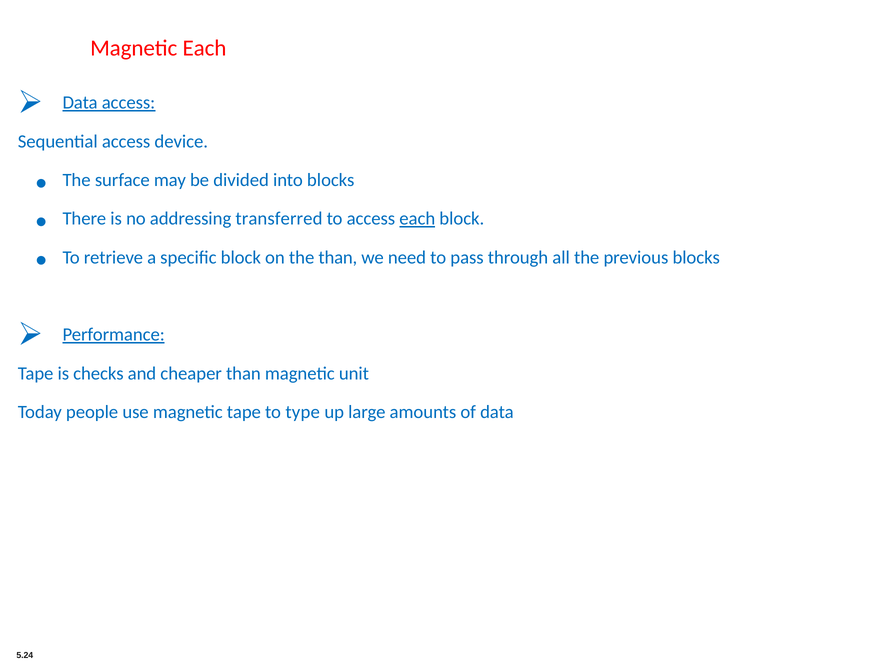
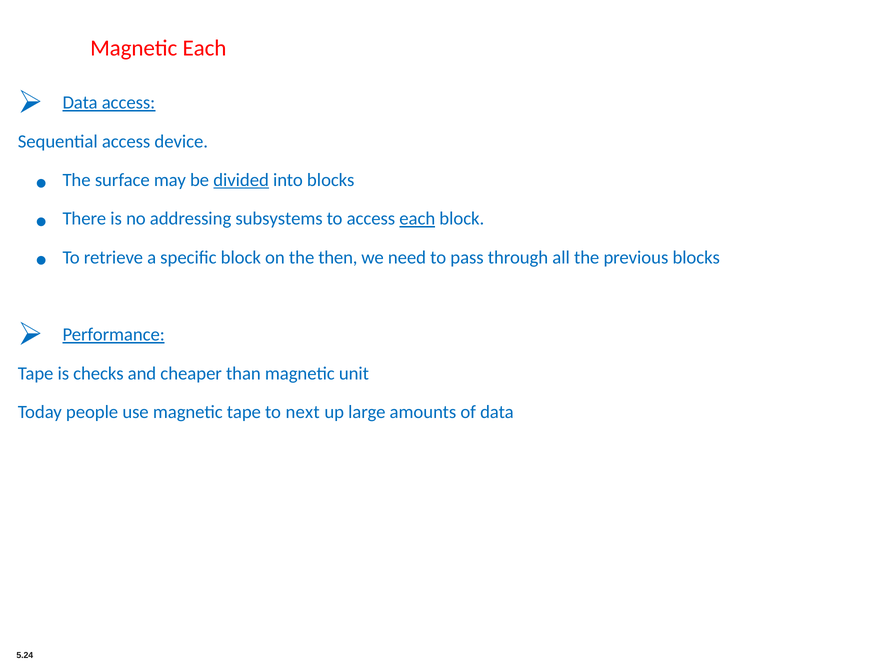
divided underline: none -> present (241, 180)
transferred: transferred -> subsystems (279, 219)
the than: than -> then (338, 258)
type: type -> next (303, 412)
